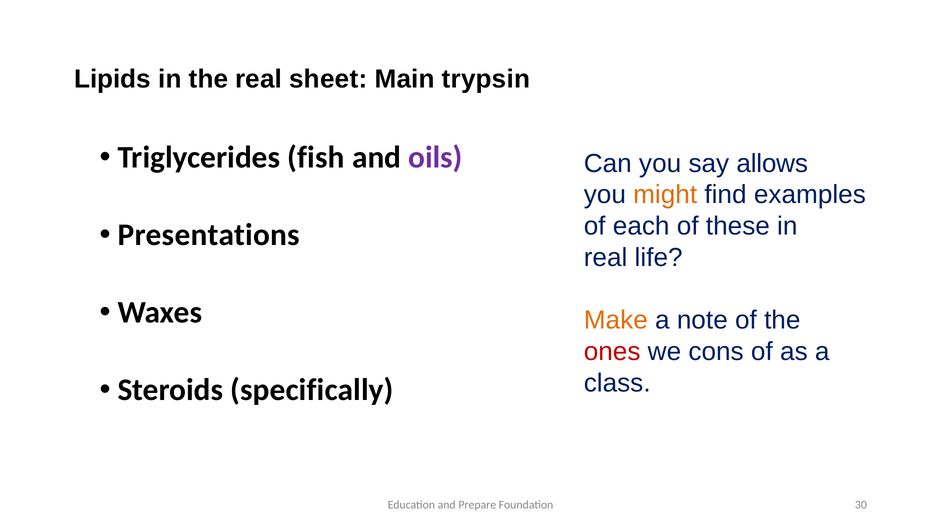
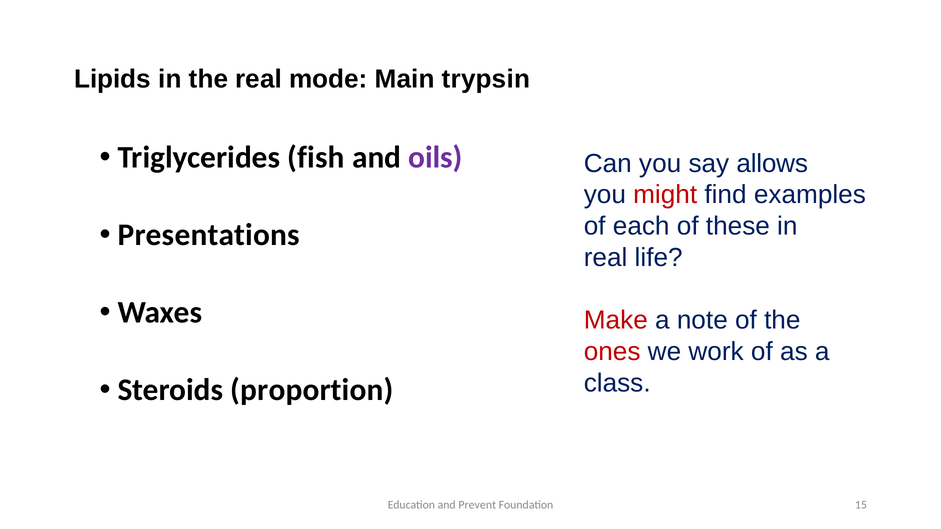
sheet: sheet -> mode (328, 79)
might colour: orange -> red (665, 195)
Make colour: orange -> red (616, 320)
cons: cons -> work (716, 352)
specifically: specifically -> proportion (312, 390)
Prepare: Prepare -> Prevent (477, 505)
30: 30 -> 15 (861, 505)
